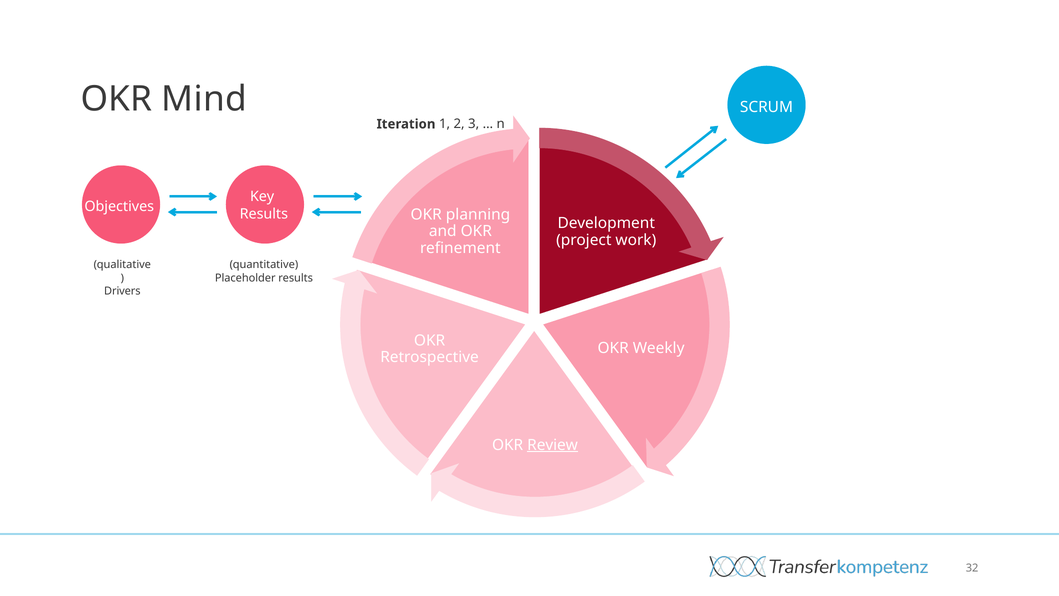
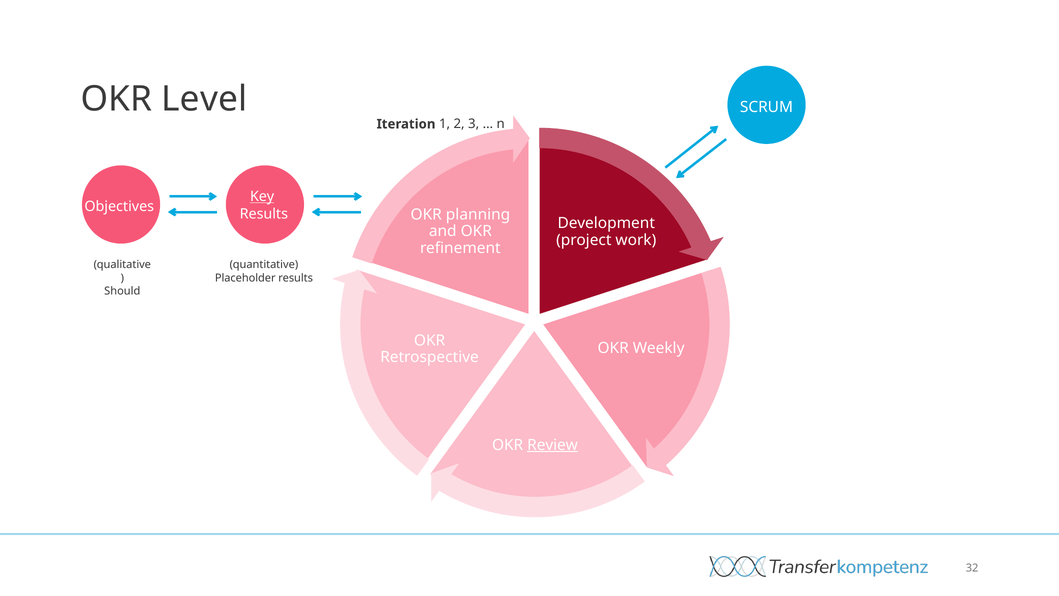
Mind: Mind -> Level (204, 99)
Key underline: none -> present (262, 197)
Drivers: Drivers -> Should (122, 291)
